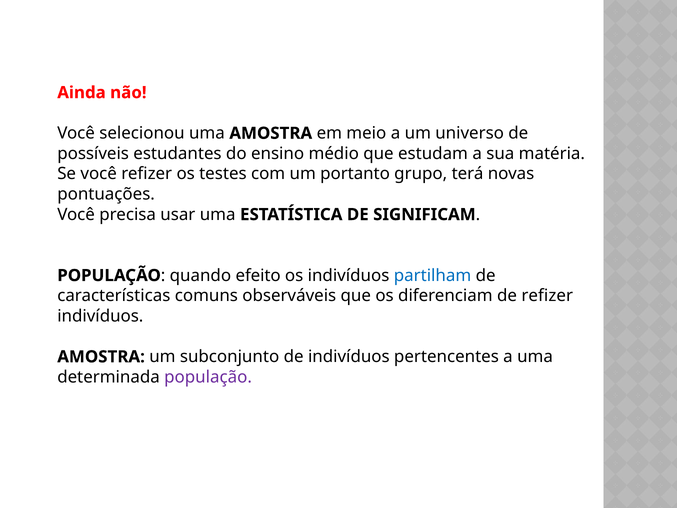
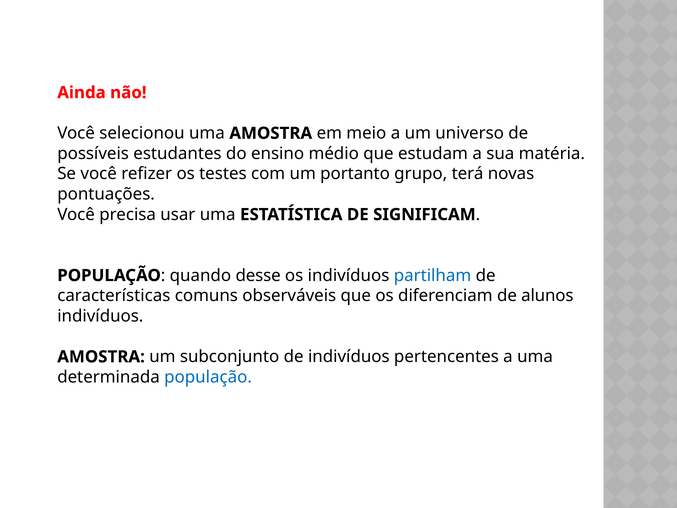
efeito: efeito -> desse (258, 275)
de refizer: refizer -> alunos (547, 296)
população colour: purple -> blue (208, 377)
